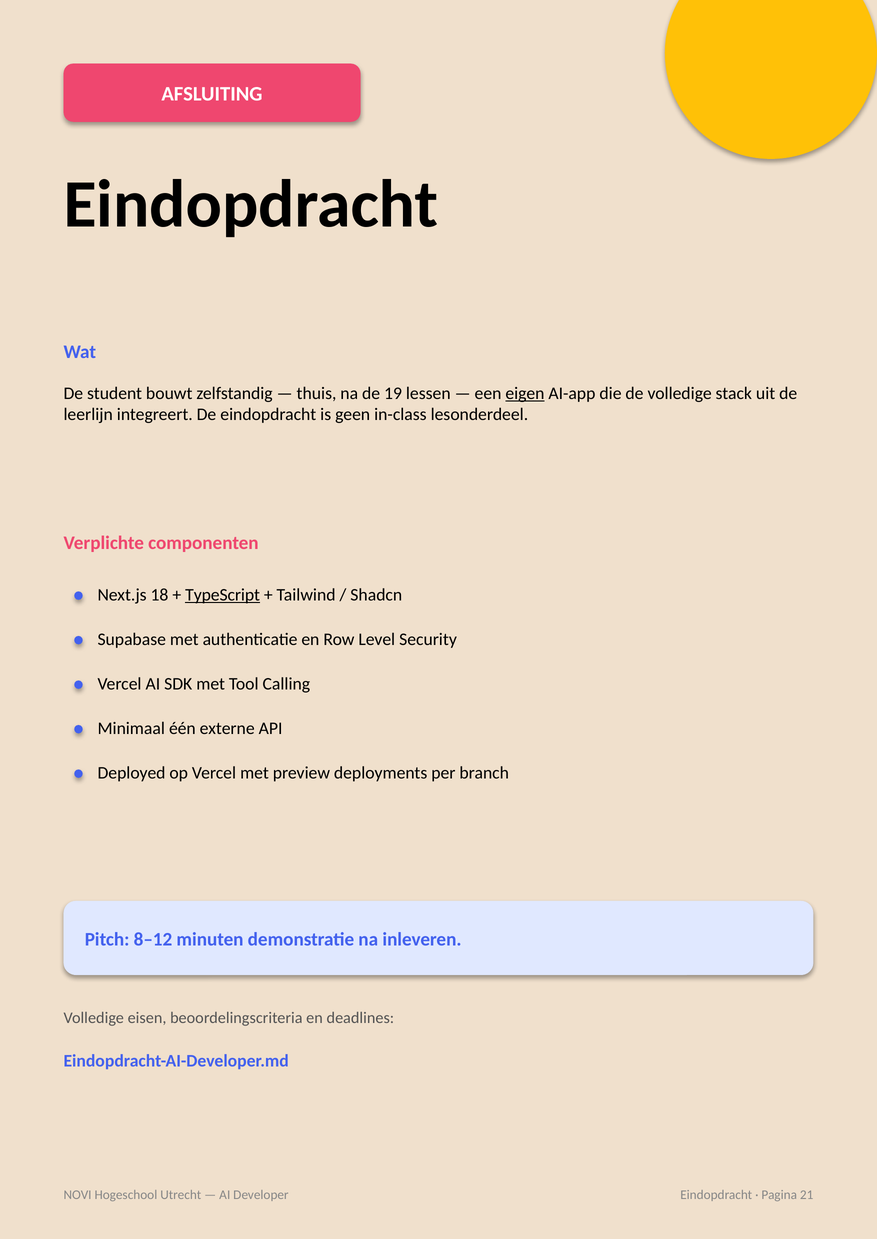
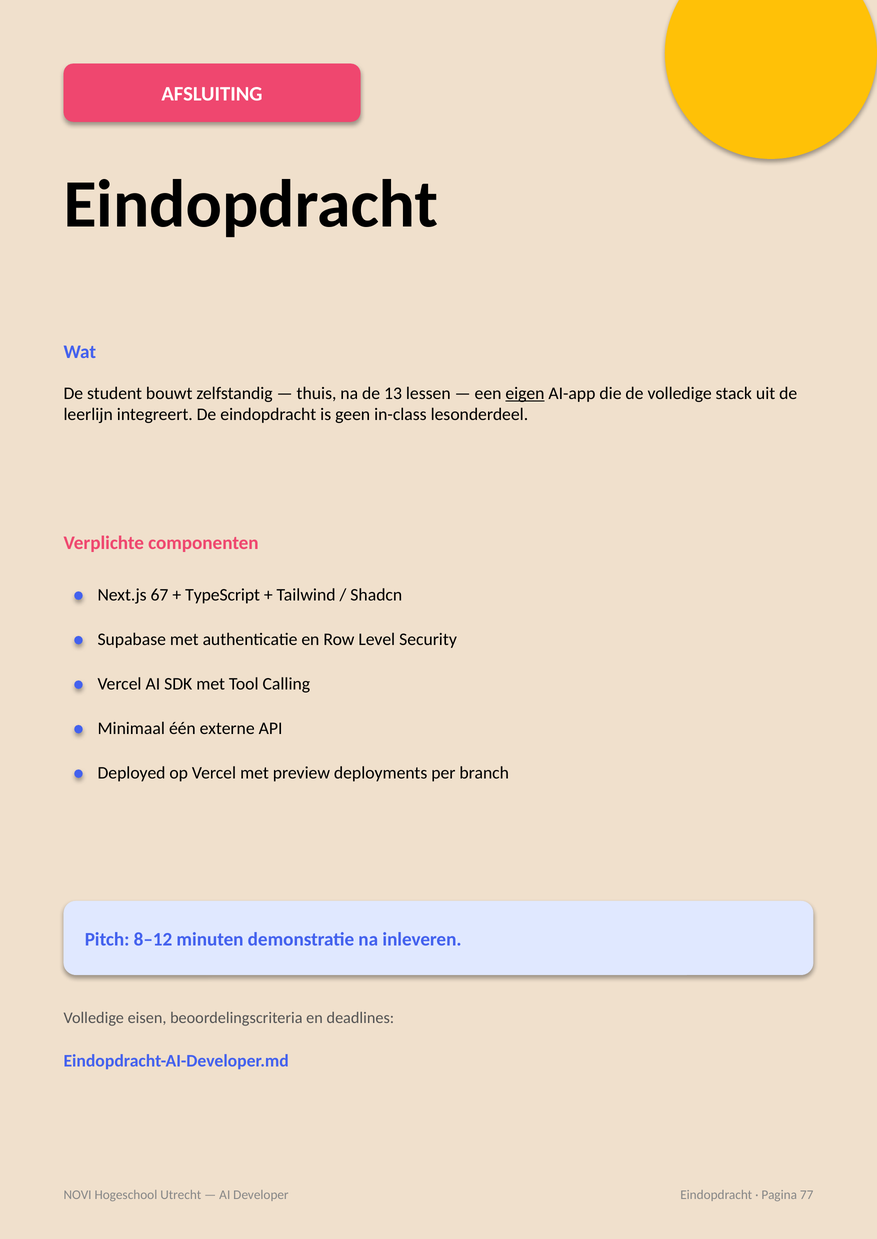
19: 19 -> 13 (393, 394)
18: 18 -> 67 (159, 595)
TypeScript underline: present -> none (223, 595)
21: 21 -> 77 (807, 1196)
